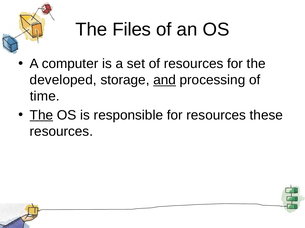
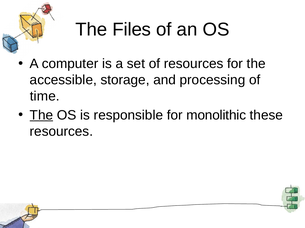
developed: developed -> accessible (63, 80)
and underline: present -> none (165, 80)
for resources: resources -> monolithic (216, 116)
